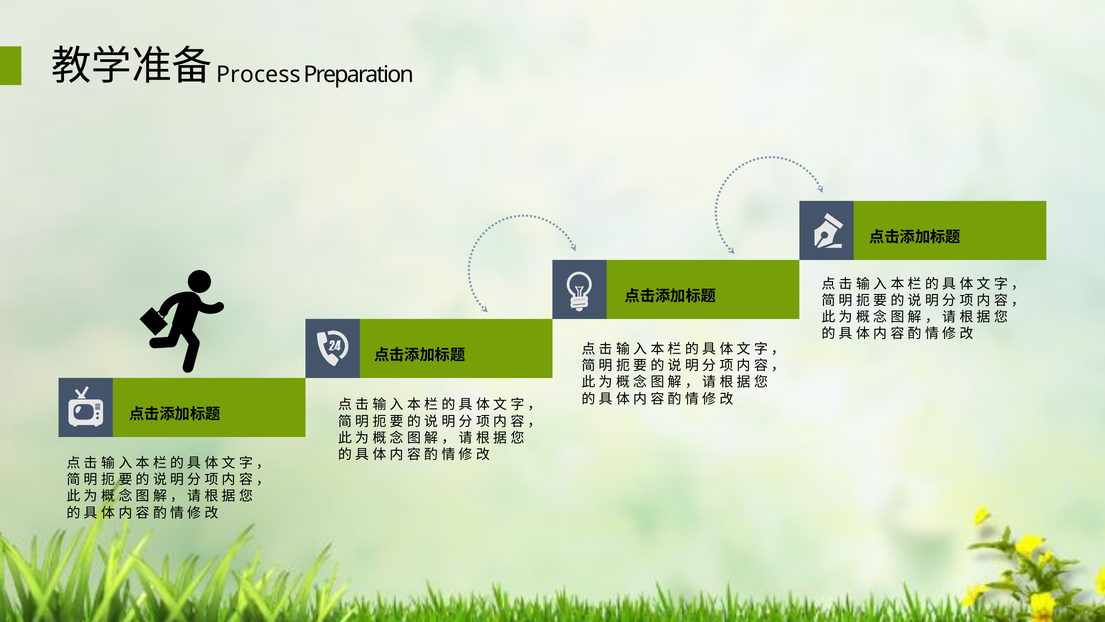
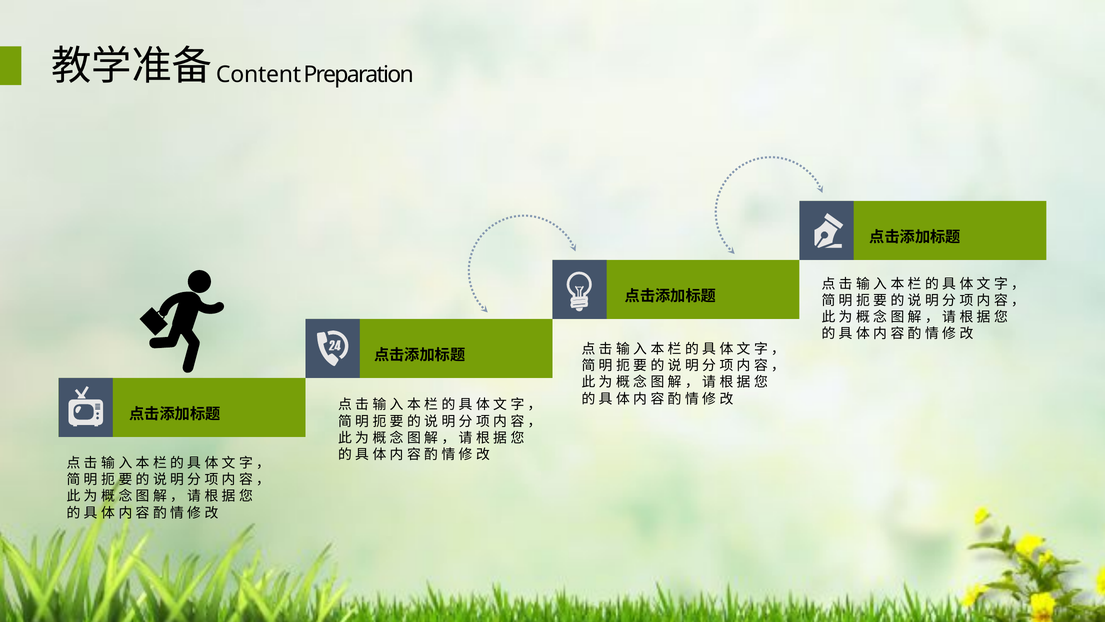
Process: Process -> Content (259, 75)
